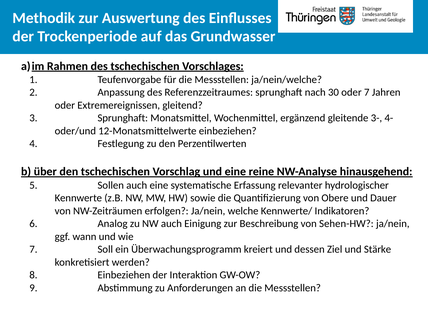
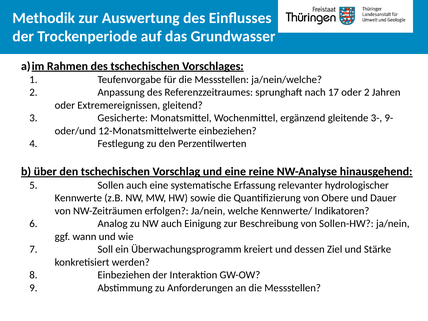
30: 30 -> 17 (333, 92)
oder 7: 7 -> 2 (367, 92)
Sprunghaft: Sprunghaft -> Gesicherte (123, 118)
4-: 4- -> 9- (389, 118)
Sehen-HW: Sehen-HW -> Sollen-HW (346, 224)
